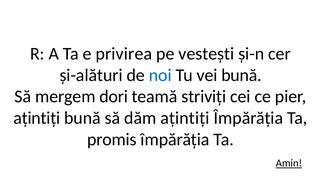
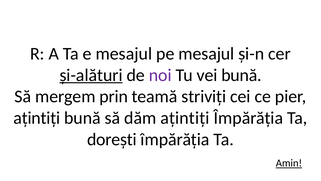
e privirea: privirea -> mesajul (124, 54)
pe vestești: vestești -> mesajul (206, 54)
și-alături underline: none -> present (91, 75)
noi colour: blue -> purple (160, 75)
dori: dori -> prin (114, 96)
promis: promis -> dorești (112, 139)
